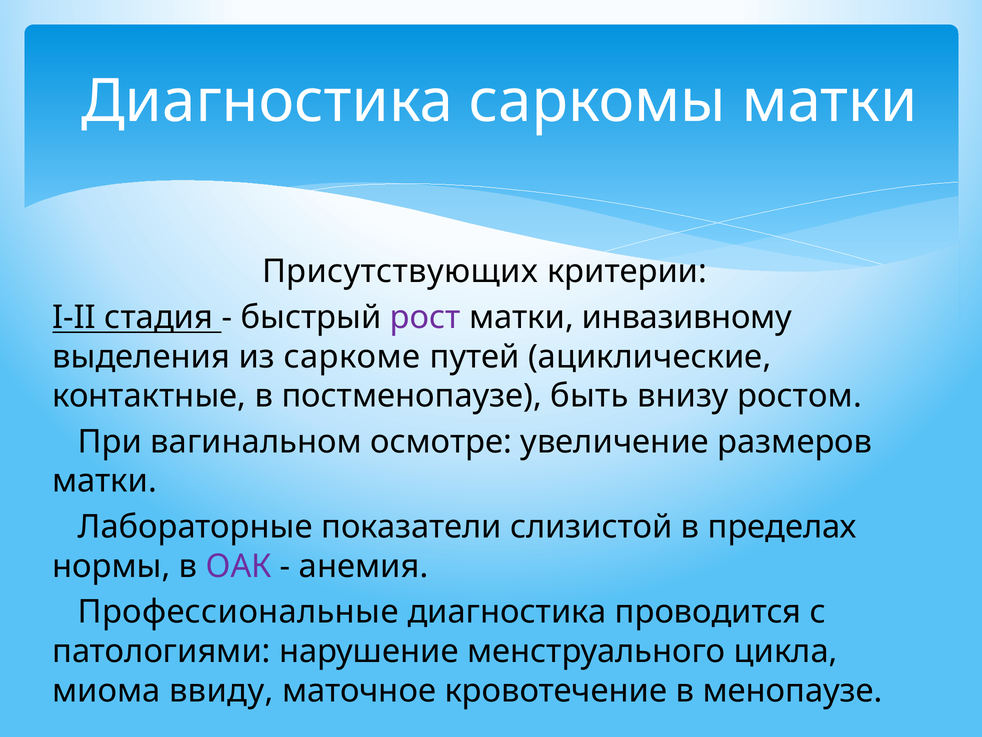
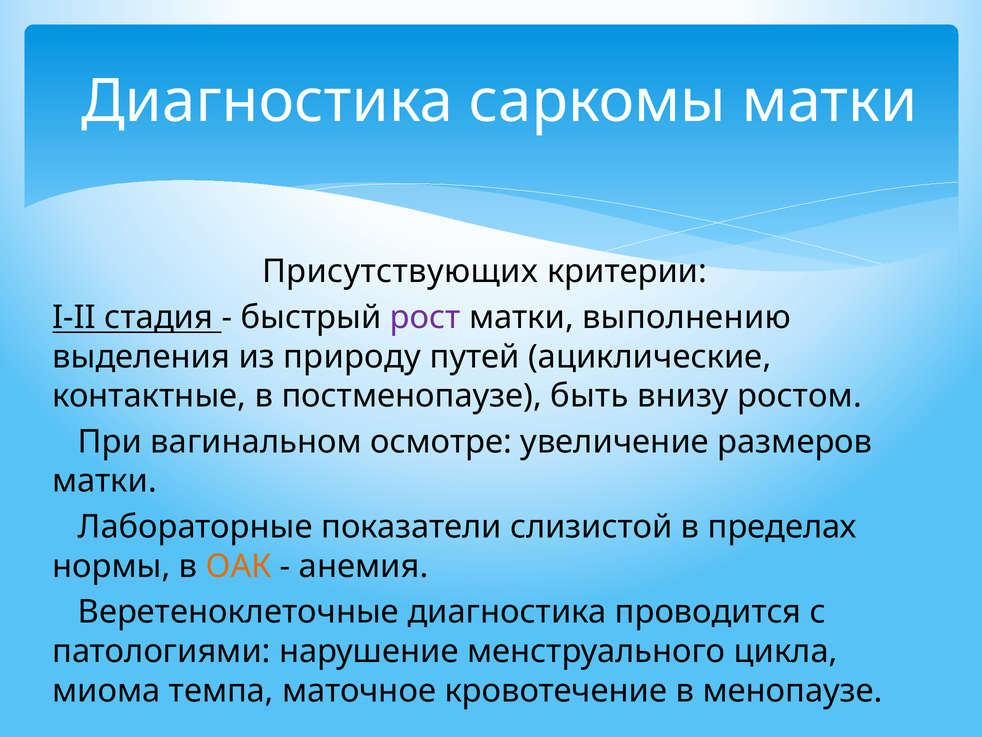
инвазивному: инвазивному -> выполнению (687, 317)
саркоме: саркоме -> природу (352, 356)
ОАК colour: purple -> orange (239, 566)
Профессиональные: Профессиональные -> Веретеноклеточные (238, 612)
ввиду: ввиду -> темпа (221, 690)
